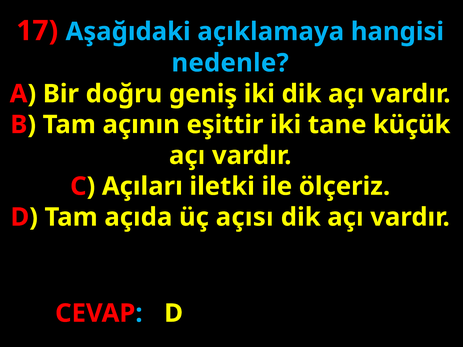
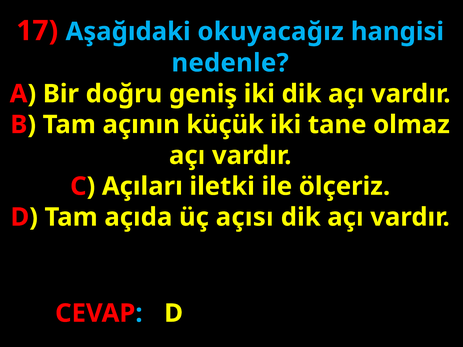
açıklamaya: açıklamaya -> okuyacağız (271, 32)
eşittir: eşittir -> küçük (225, 125)
küçük: küçük -> olmaz (412, 125)
